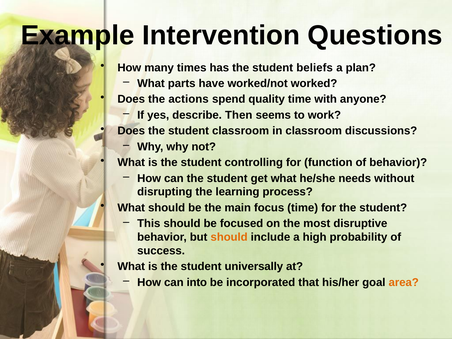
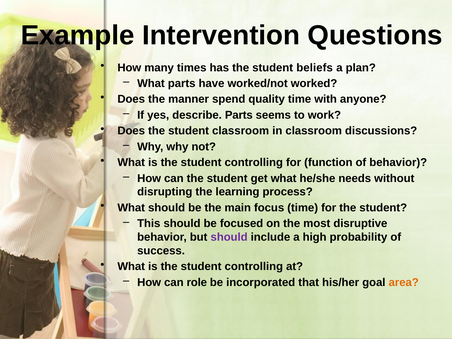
actions: actions -> manner (189, 99)
describe Then: Then -> Parts (239, 115)
should colour: orange -> purple (229, 237)
universally: universally -> controlling (254, 266)
into: into -> role (197, 282)
